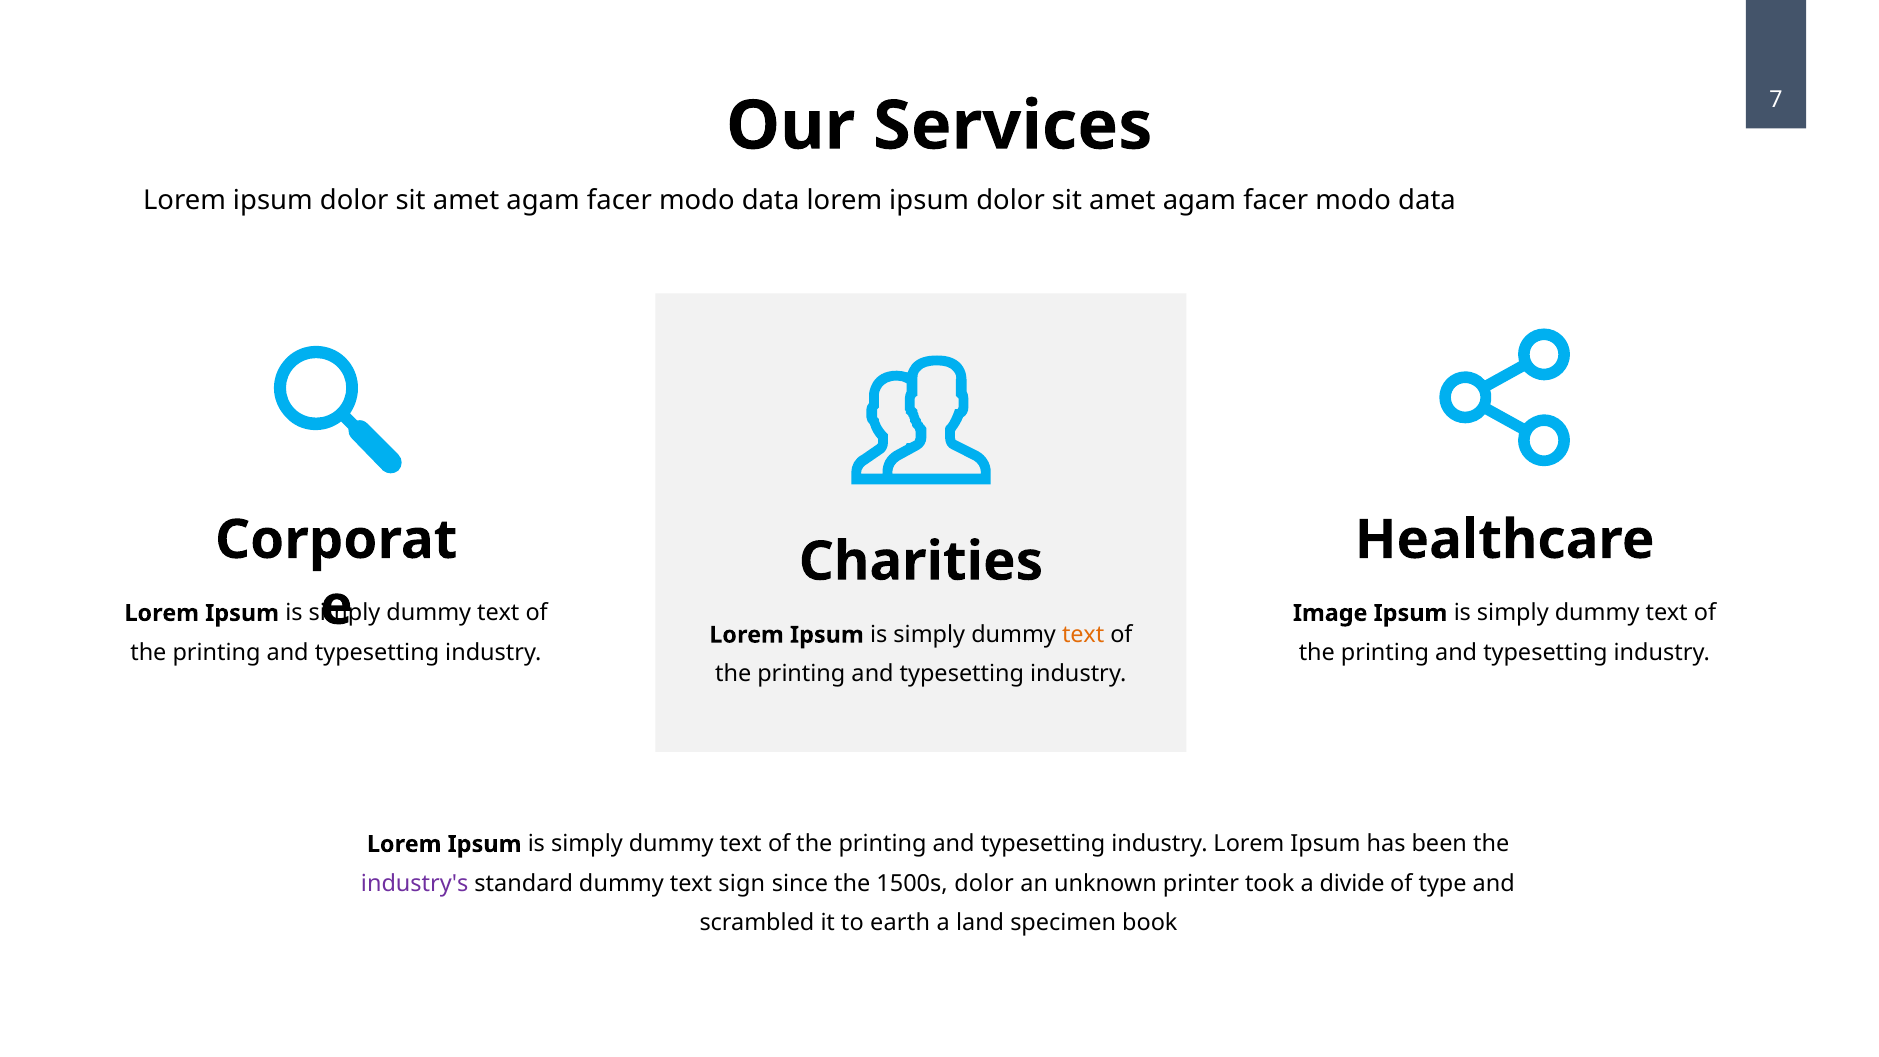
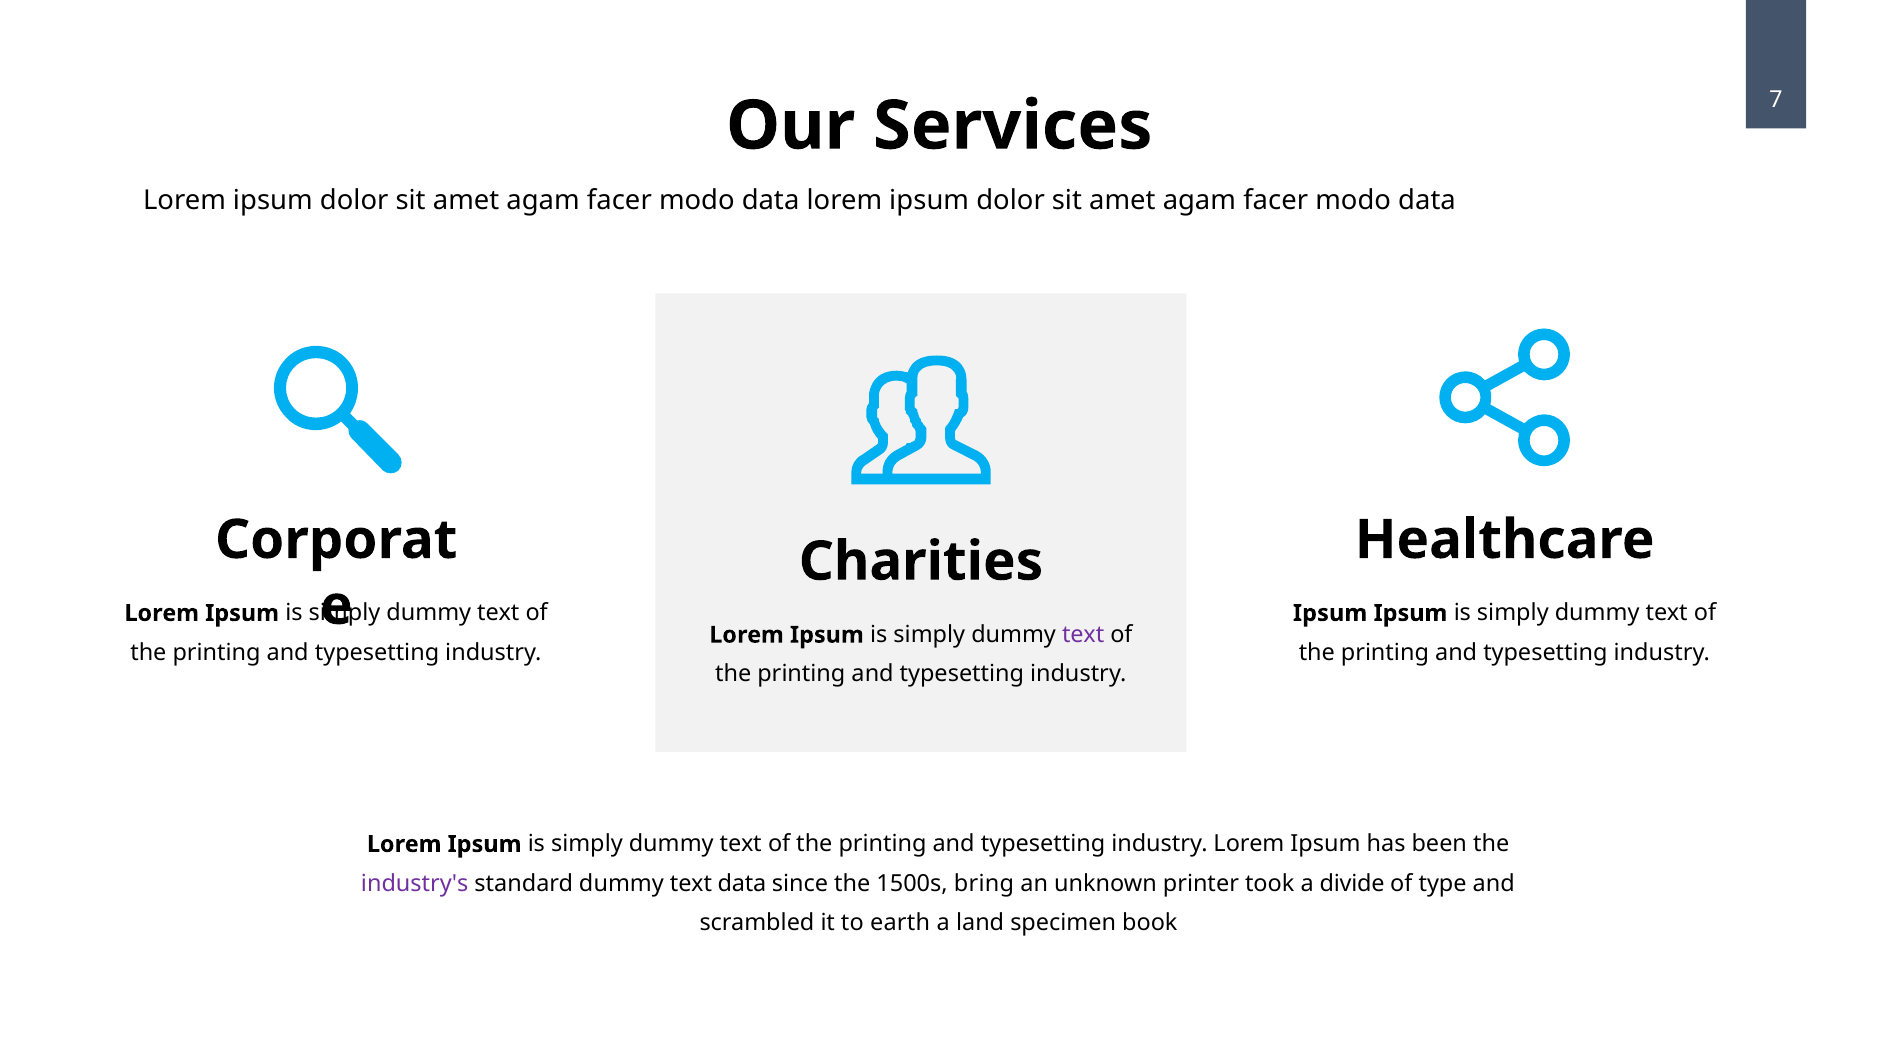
Image: Image -> Ipsum (1330, 613)
text colour: orange -> purple (1083, 635)
text sign: sign -> data (742, 883)
1500s dolor: dolor -> bring (984, 883)
